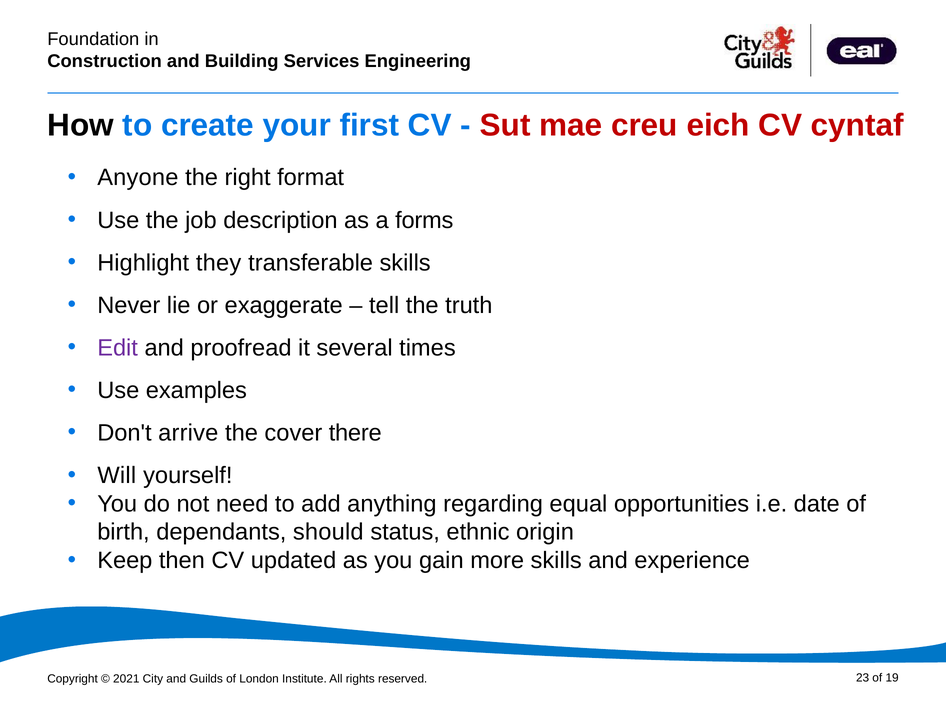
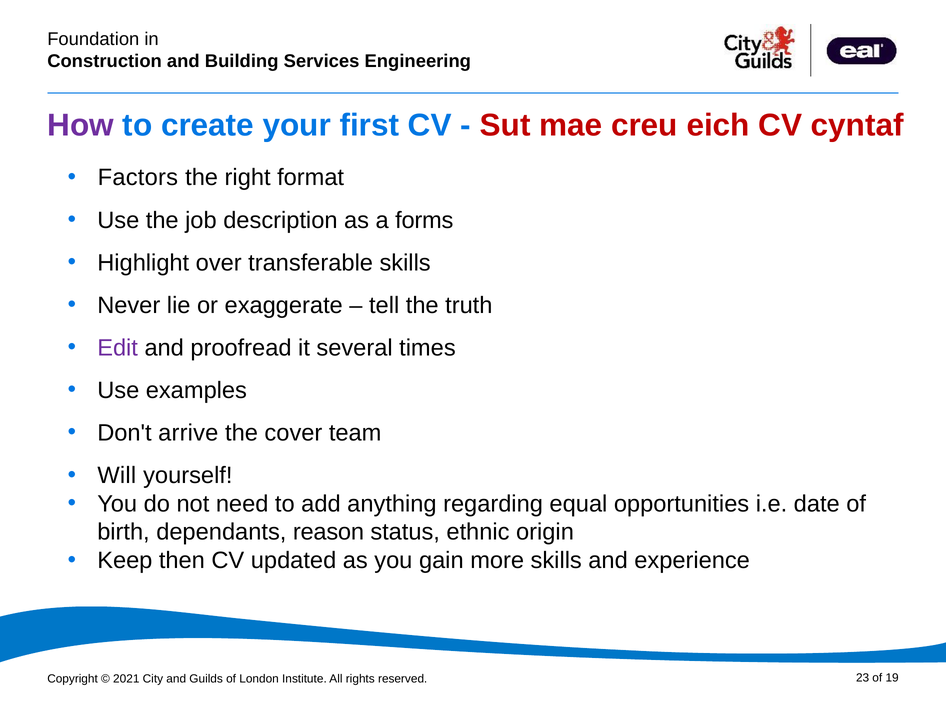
How colour: black -> purple (81, 125)
Anyone: Anyone -> Factors (138, 178)
they: they -> over (219, 263)
there: there -> team (355, 433)
should: should -> reason (328, 533)
